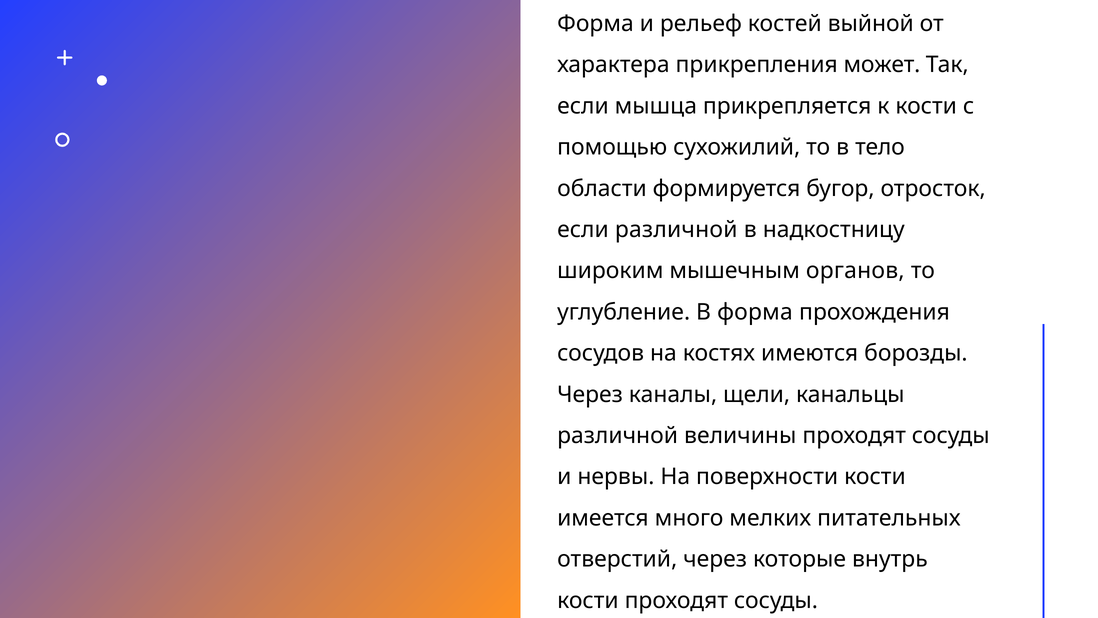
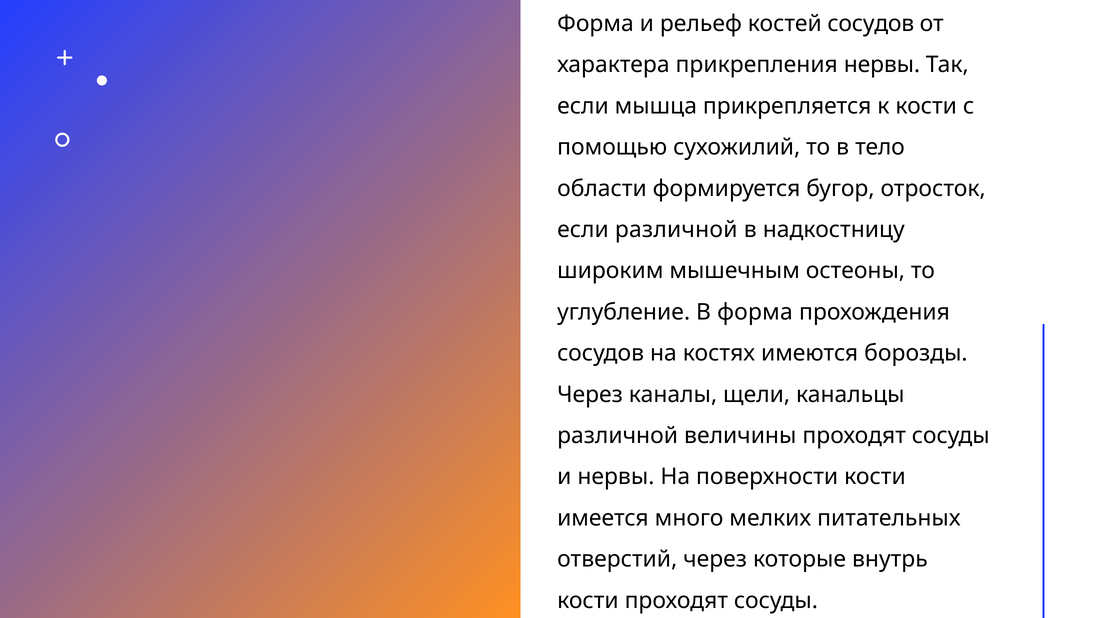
костей выйной: выйной -> сосудов (871, 24)
прикрепления может: может -> нервы (882, 65)
органов: органов -> остеоны (855, 271)
